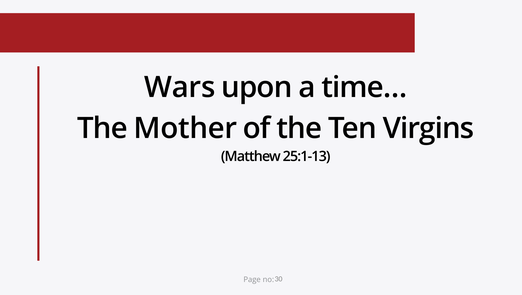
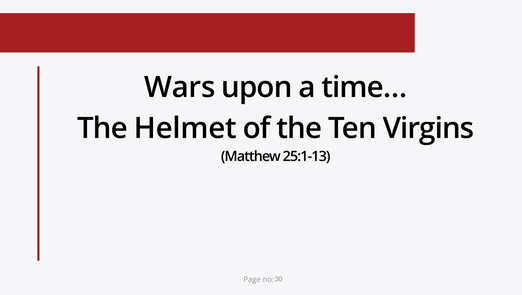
Mother: Mother -> Helmet (185, 128)
